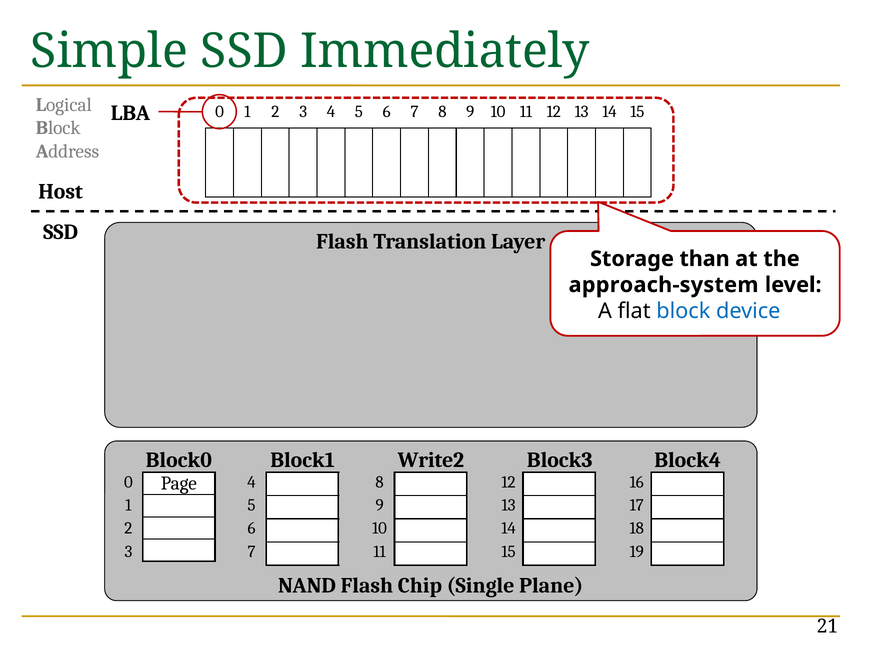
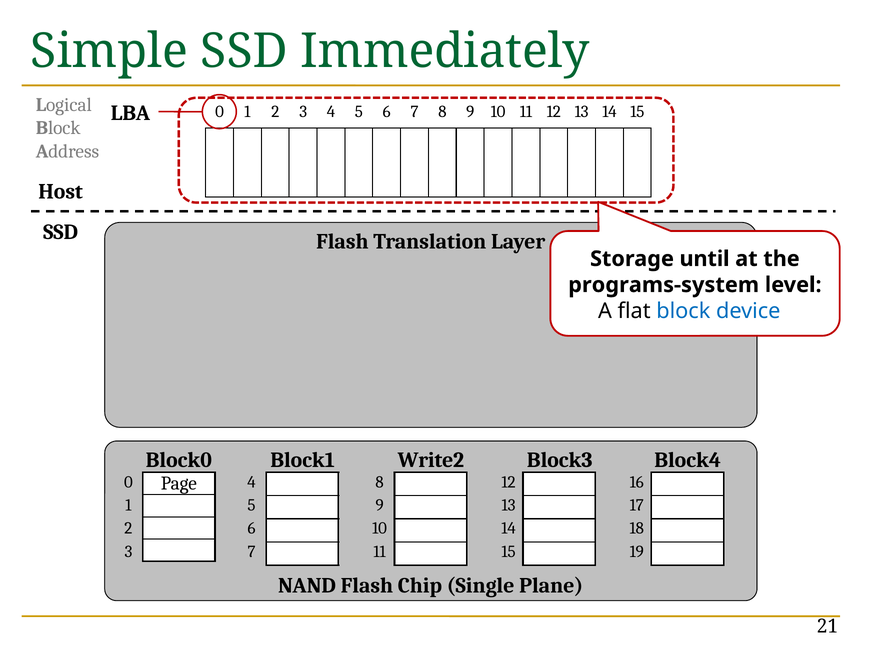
than: than -> until (705, 259)
approach-system: approach-system -> programs-system (664, 285)
